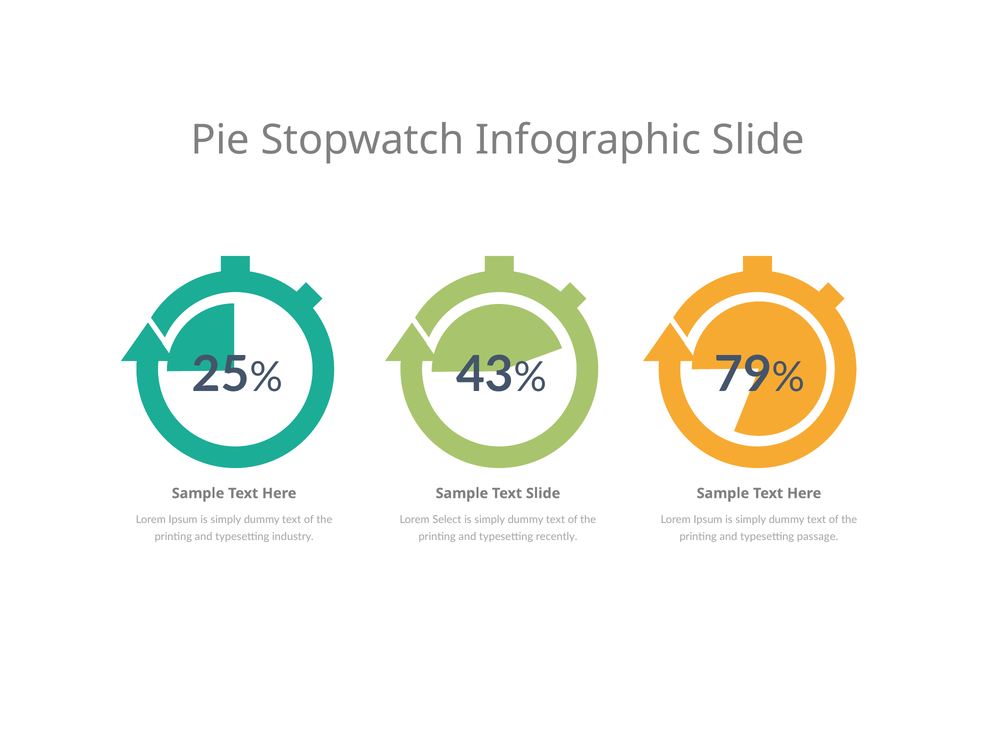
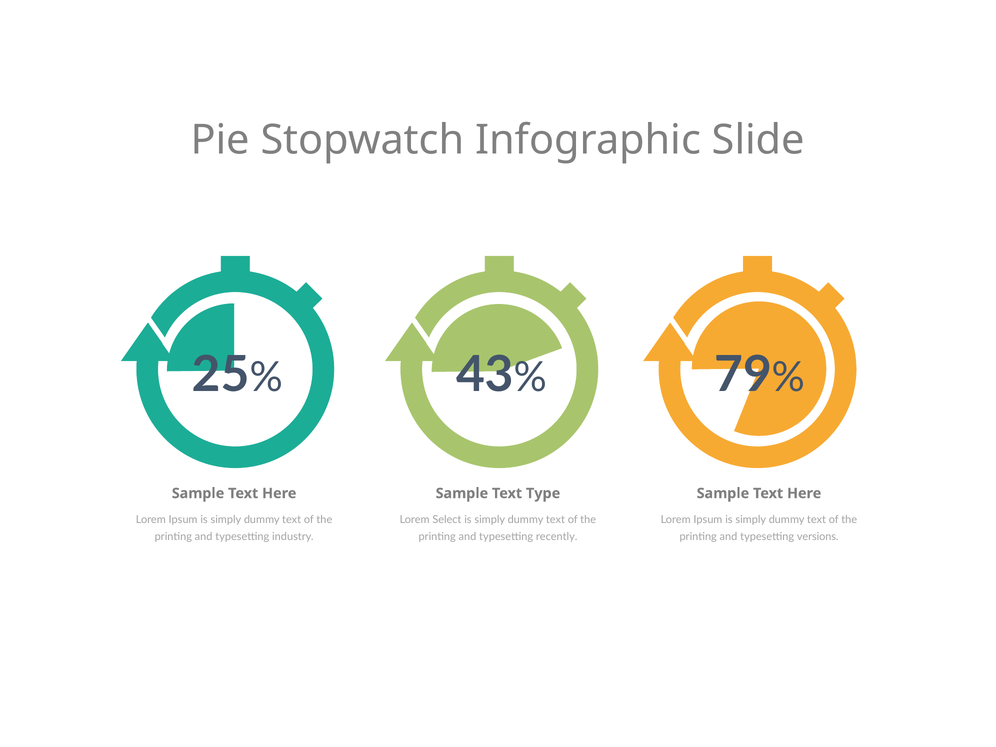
Text Slide: Slide -> Type (543, 493)
passage: passage -> versions (818, 537)
